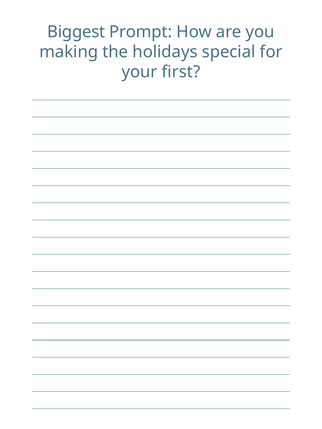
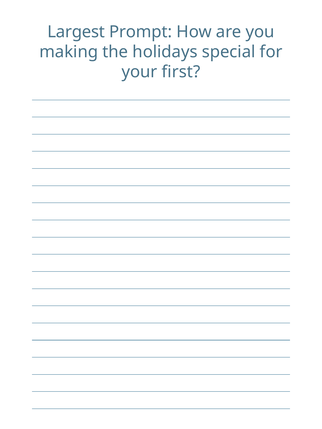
Biggest: Biggest -> Largest (76, 32)
